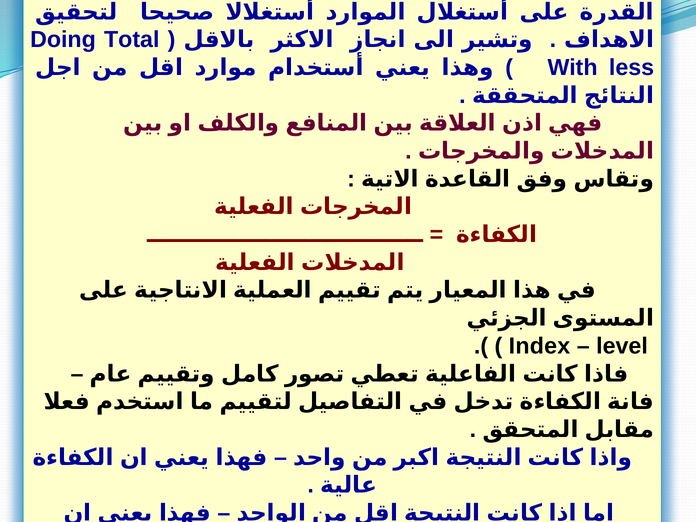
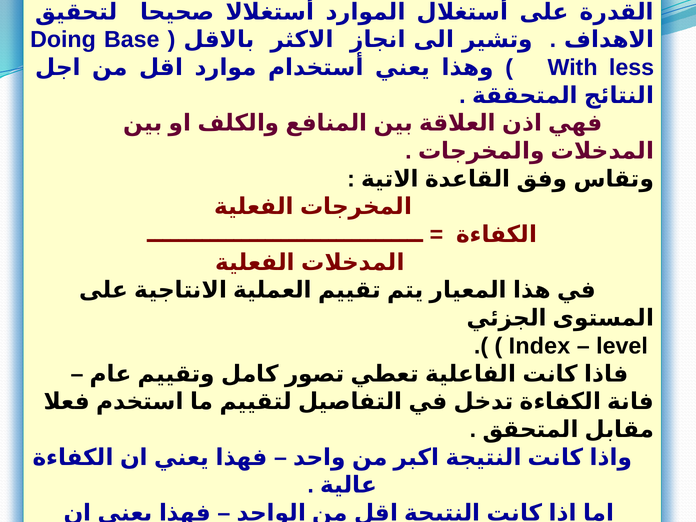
Total: Total -> Base (132, 40)
